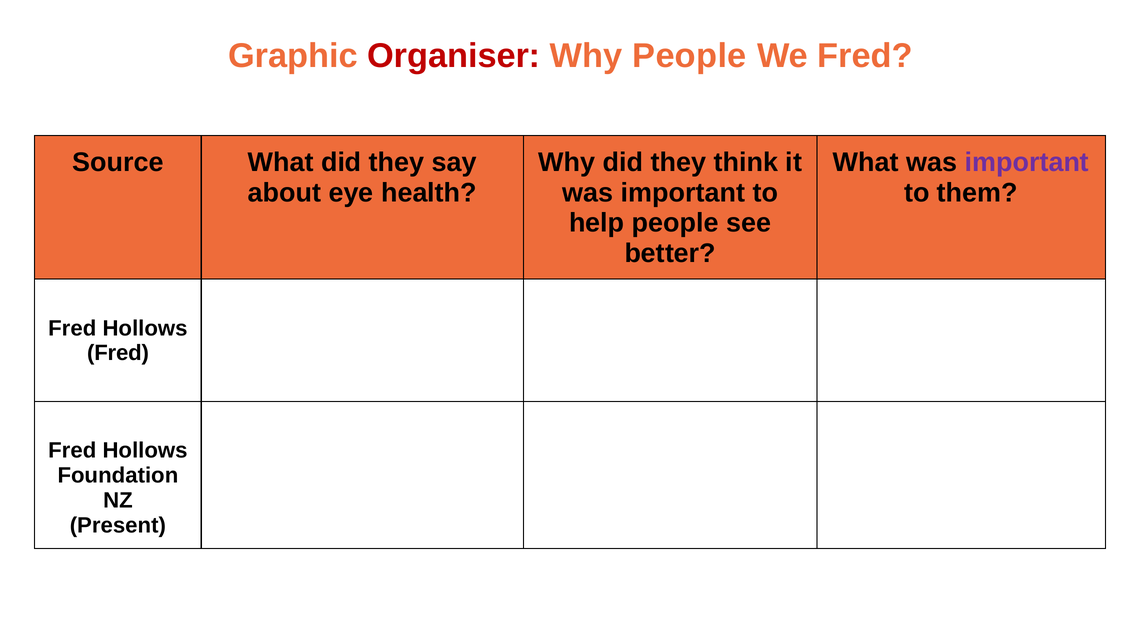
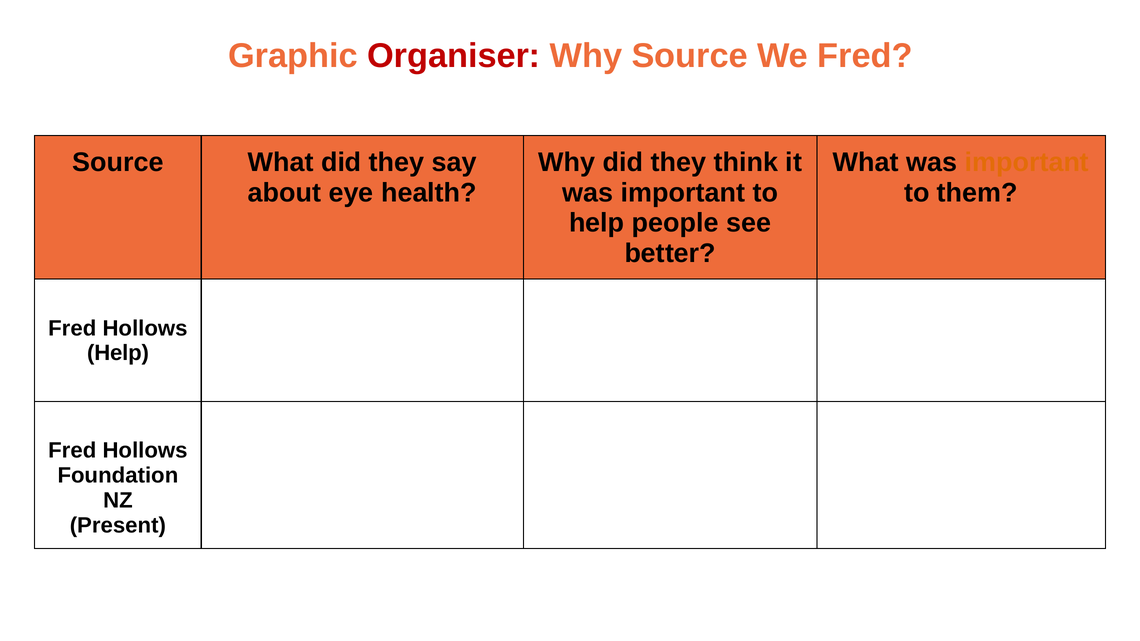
Why People: People -> Source (690, 56)
important colour: purple -> orange (1027, 163)
Fred: Fred -> Help (118, 353)
